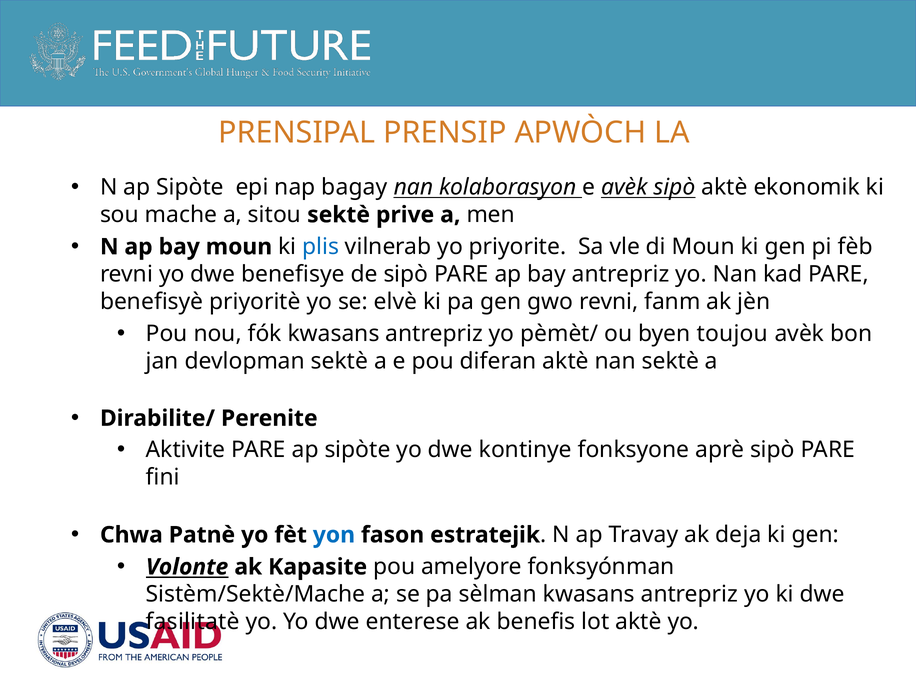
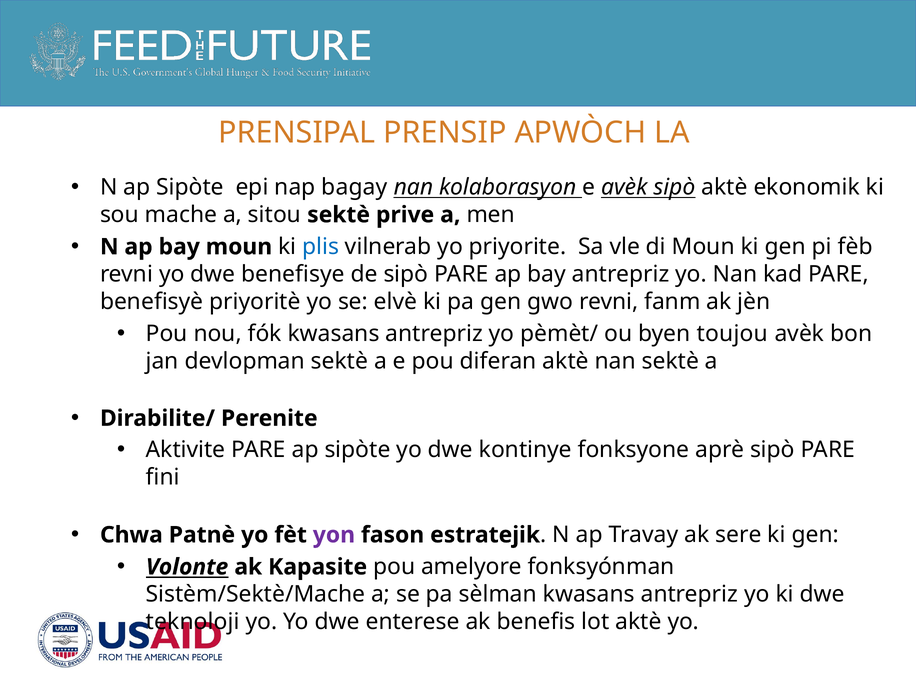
yon colour: blue -> purple (334, 535)
deja: deja -> sere (738, 535)
fasilitatè: fasilitatè -> teknoloji (193, 622)
